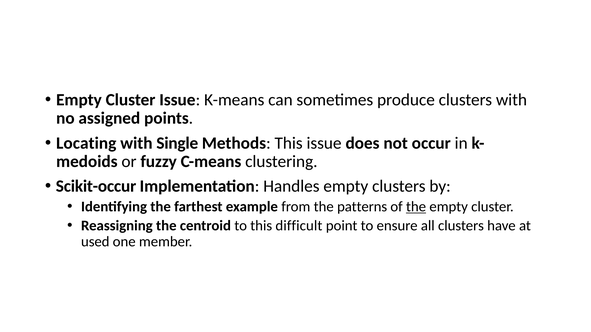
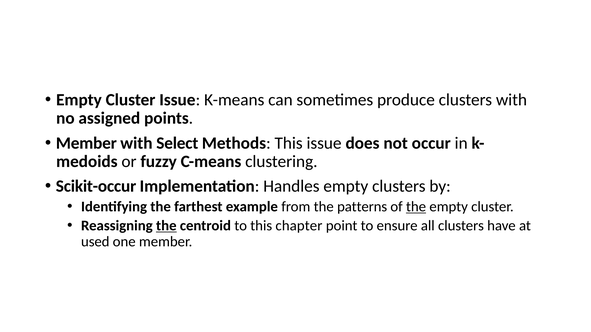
Locating: Locating -> Member (86, 143)
Single: Single -> Select (177, 143)
the underline: none -> present (166, 226)
difficult: difficult -> chapter (299, 226)
